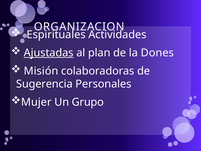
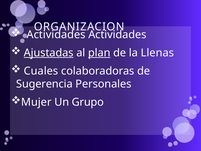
Espirituales: Espirituales -> Actividades (56, 35)
plan underline: none -> present (99, 53)
Dones: Dones -> Llenas (157, 53)
Misión: Misión -> Cuales (41, 71)
